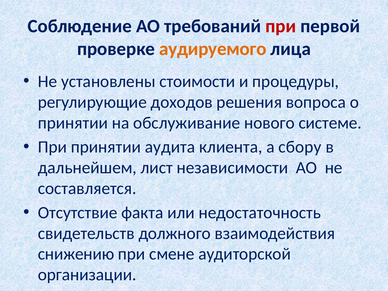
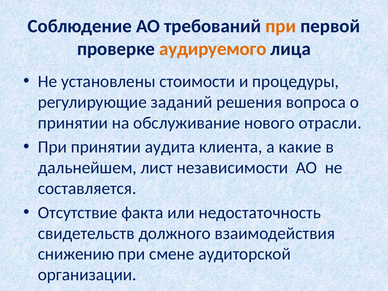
при colour: red -> orange (281, 26)
доходов: доходов -> заданий (182, 102)
системе: системе -> отрасли (330, 123)
сбору: сбору -> какие (300, 147)
